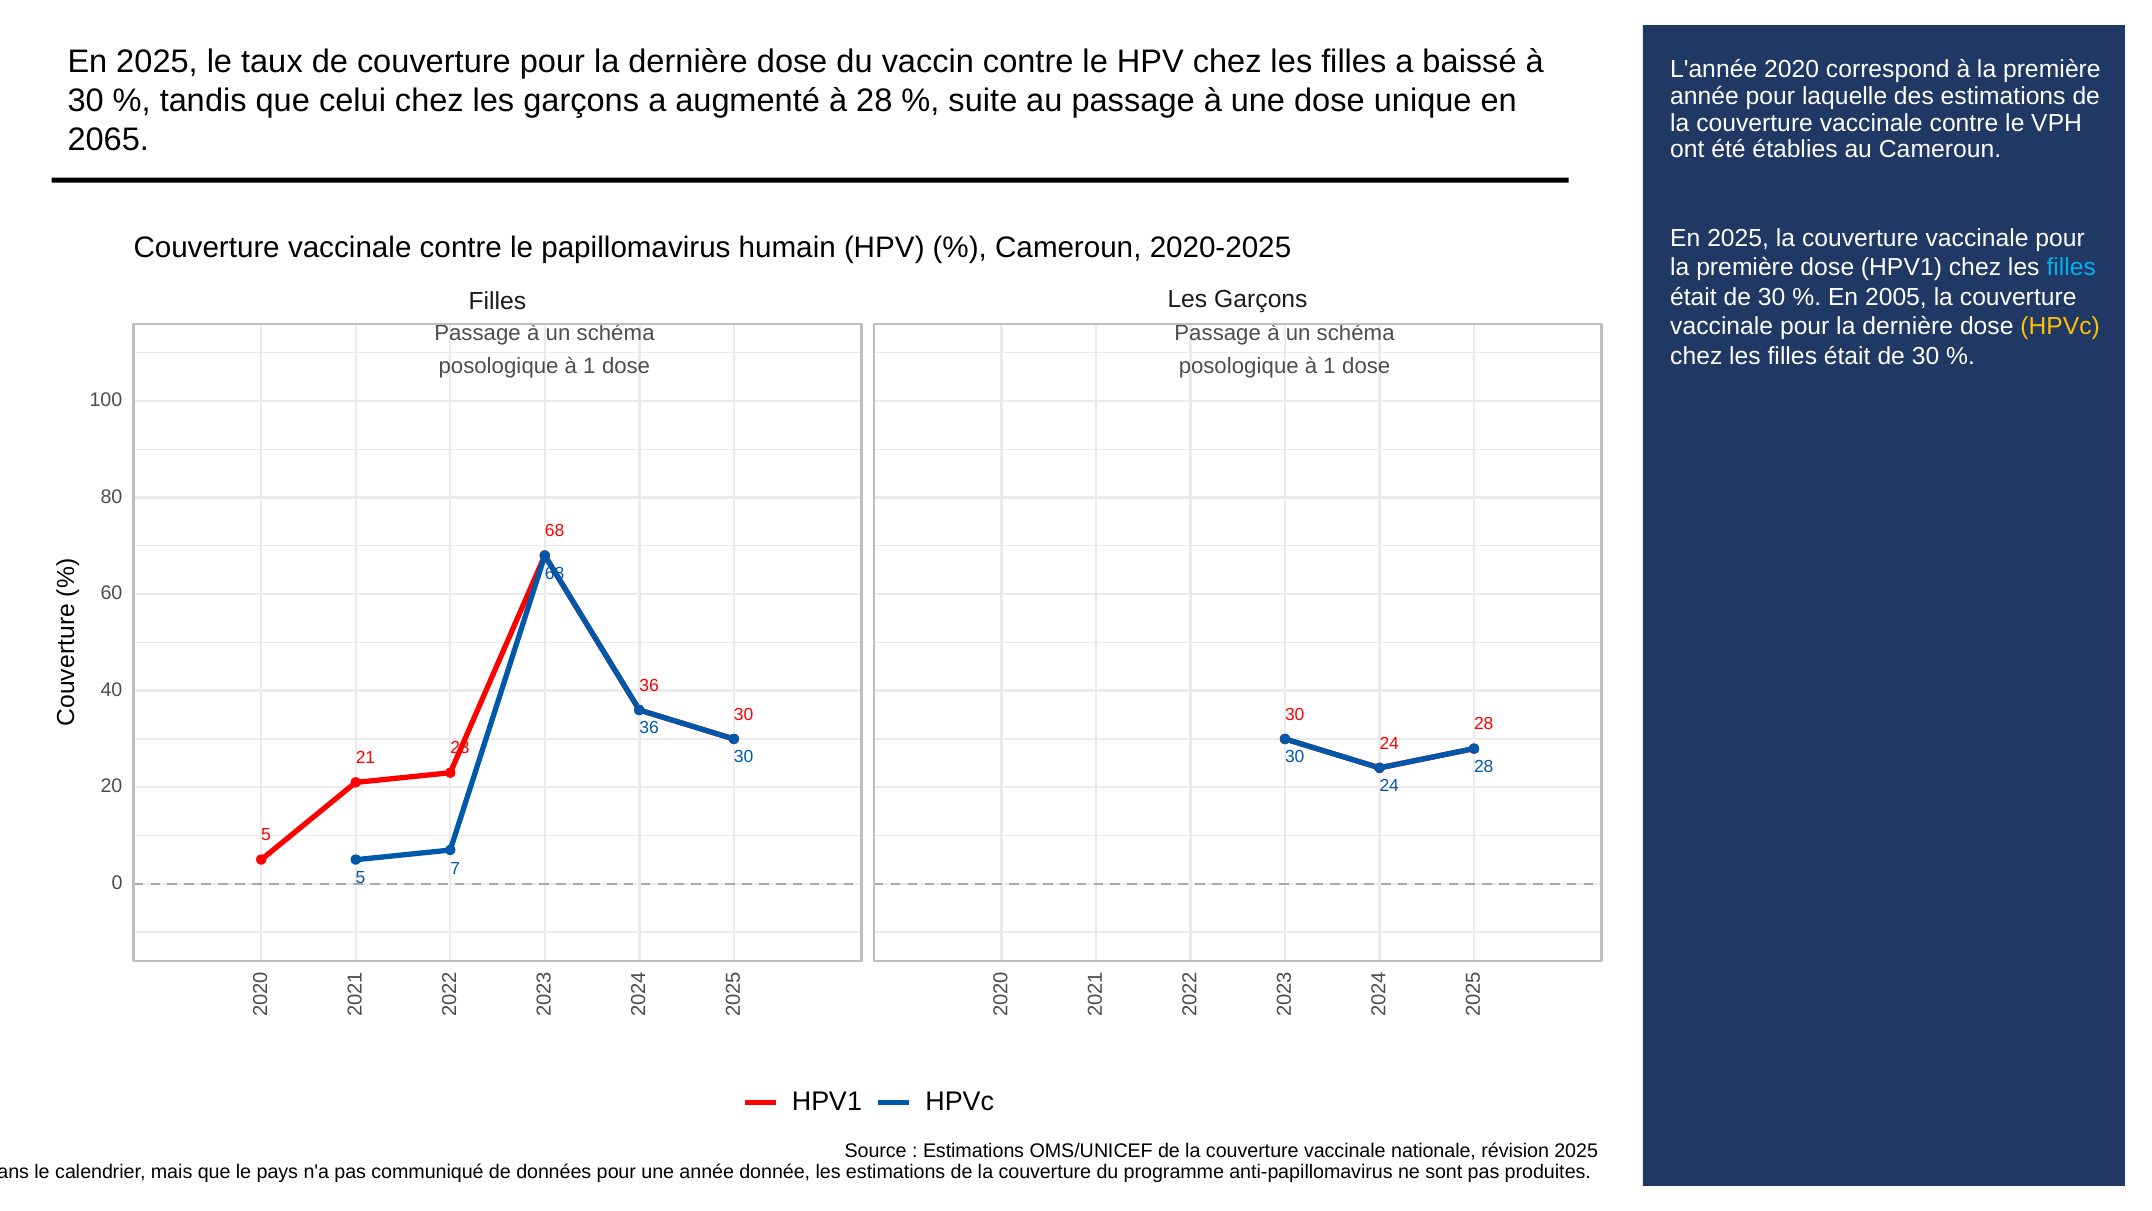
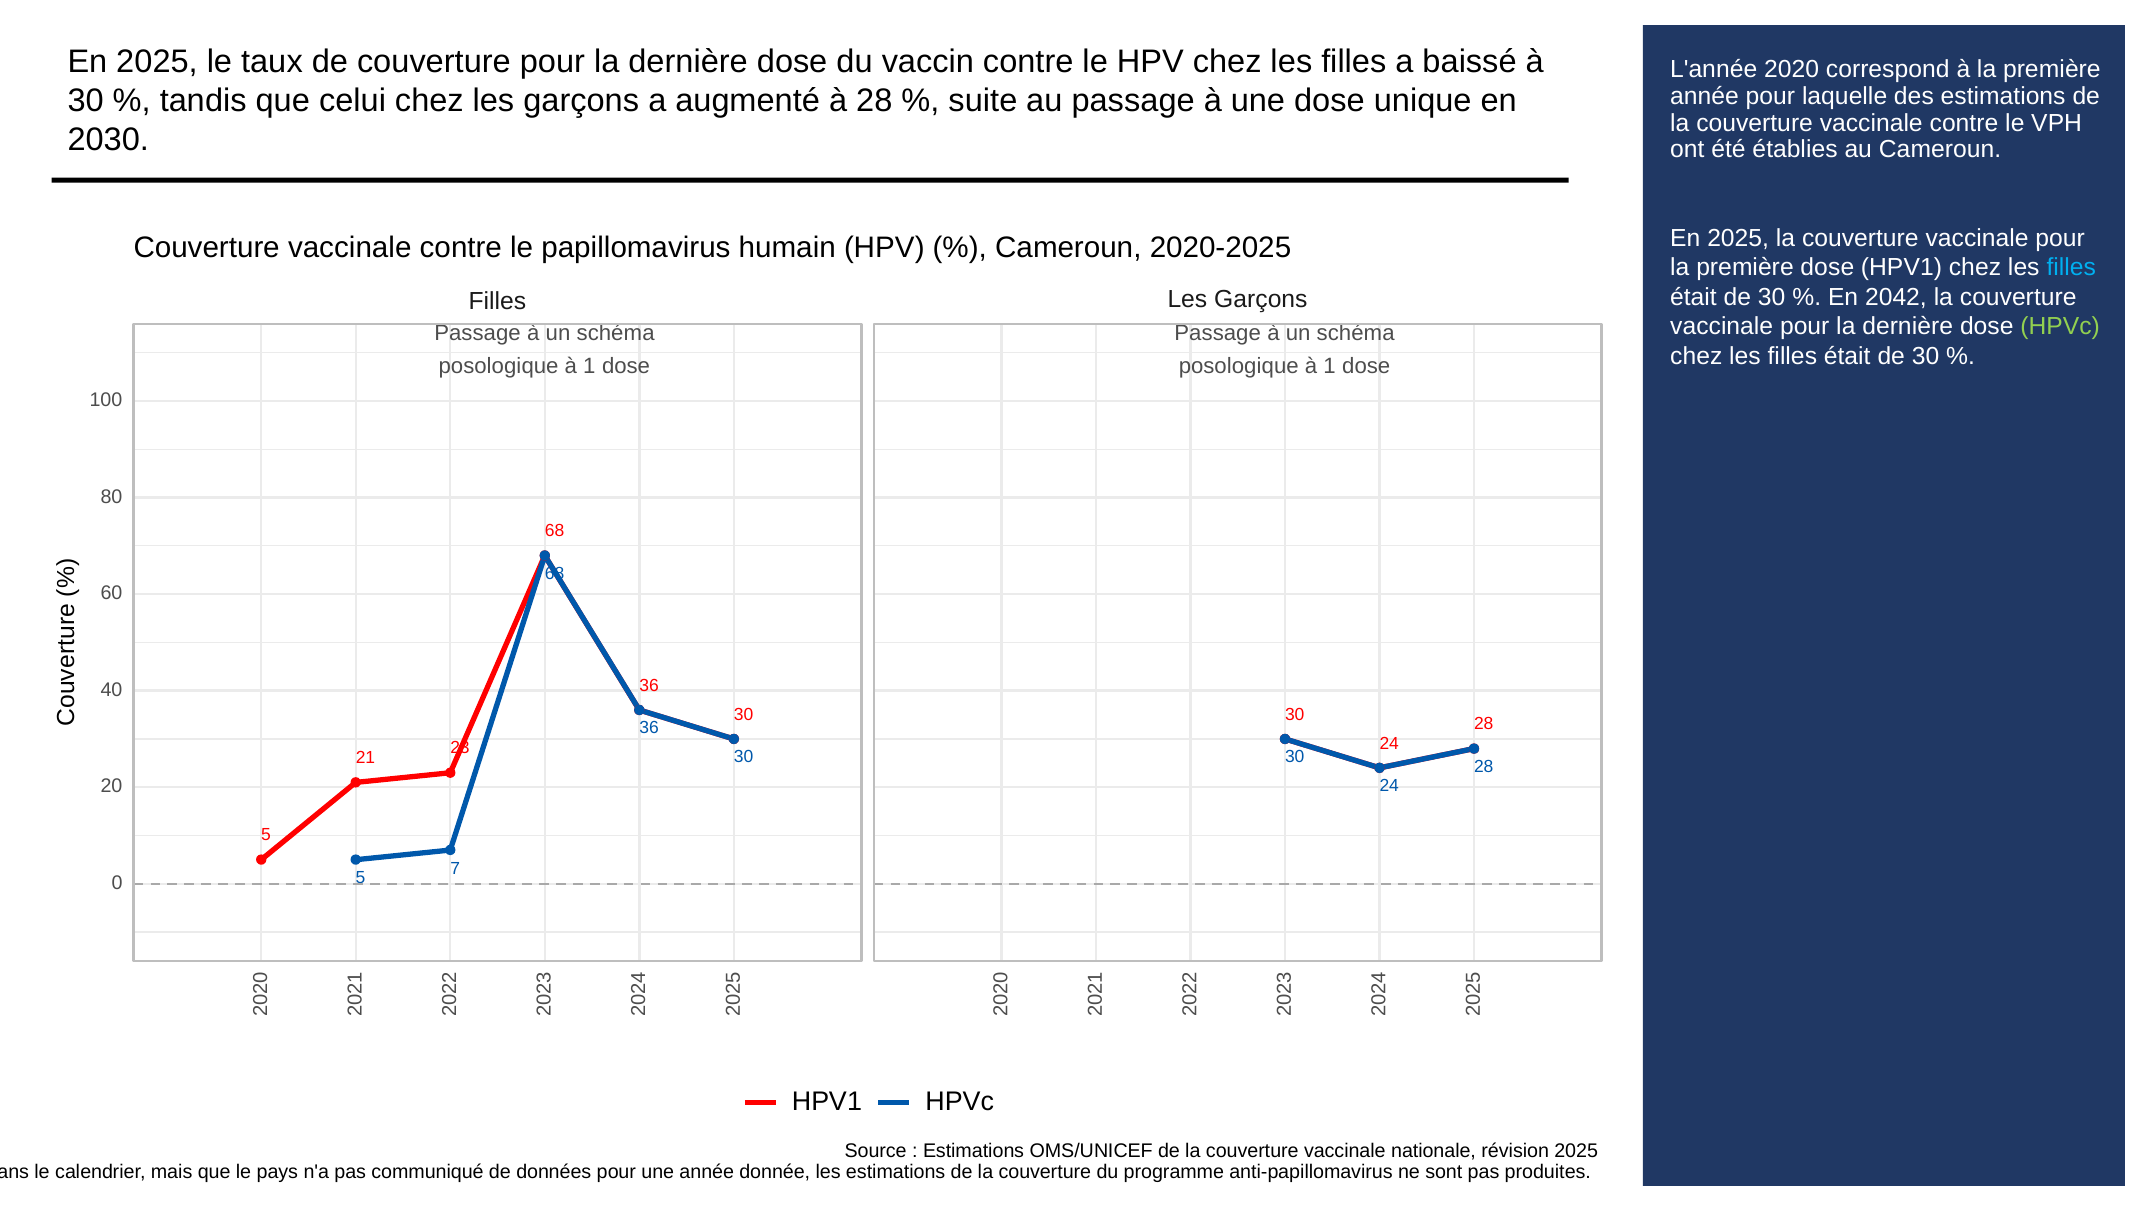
2065: 2065 -> 2030 (108, 140)
2005: 2005 -> 2042 (1896, 297)
HPVc colour: yellow -> light green (2060, 327)
